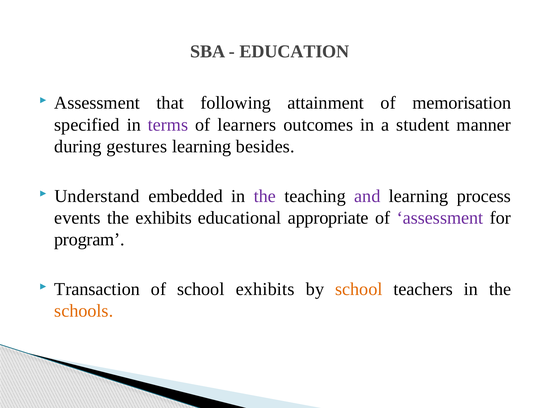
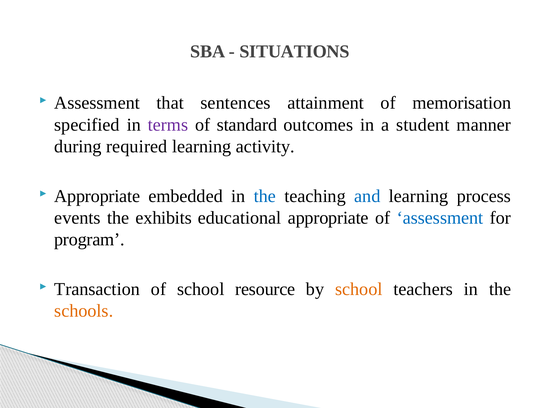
EDUCATION: EDUCATION -> SITUATIONS (294, 52)
following: following -> sentences (236, 103)
learners: learners -> standard (247, 125)
gestures: gestures -> required (137, 146)
besides: besides -> activity (265, 146)
Understand: Understand -> Appropriate (97, 196)
the colour: purple -> blue (265, 196)
and colour: purple -> blue (367, 196)
assessment colour: purple -> blue (440, 218)
school exhibits: exhibits -> resource (265, 289)
